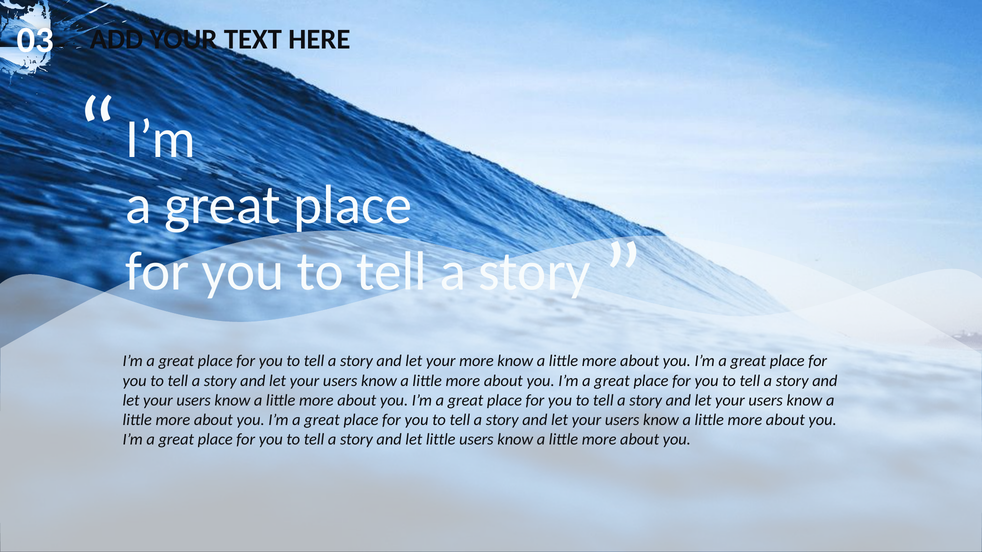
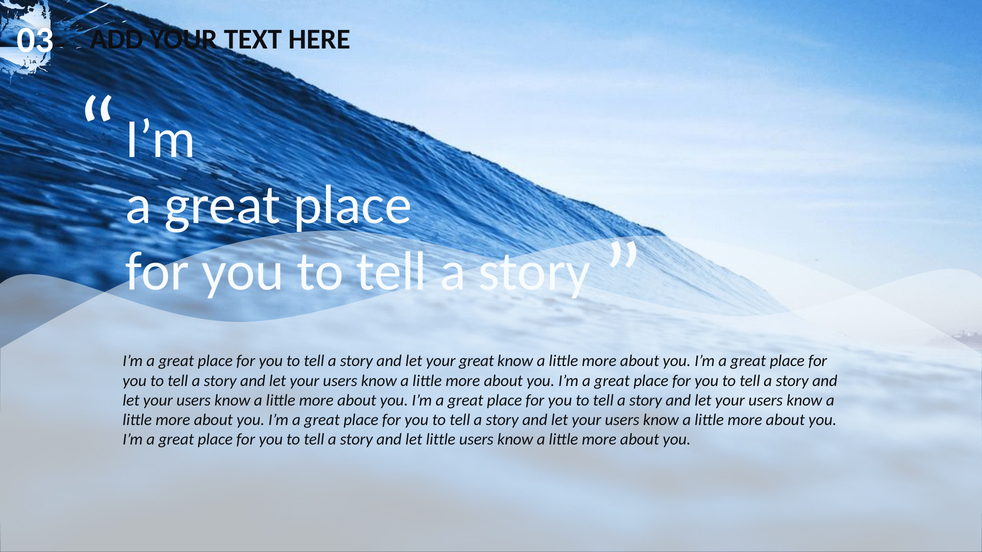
your more: more -> great (476, 361)
